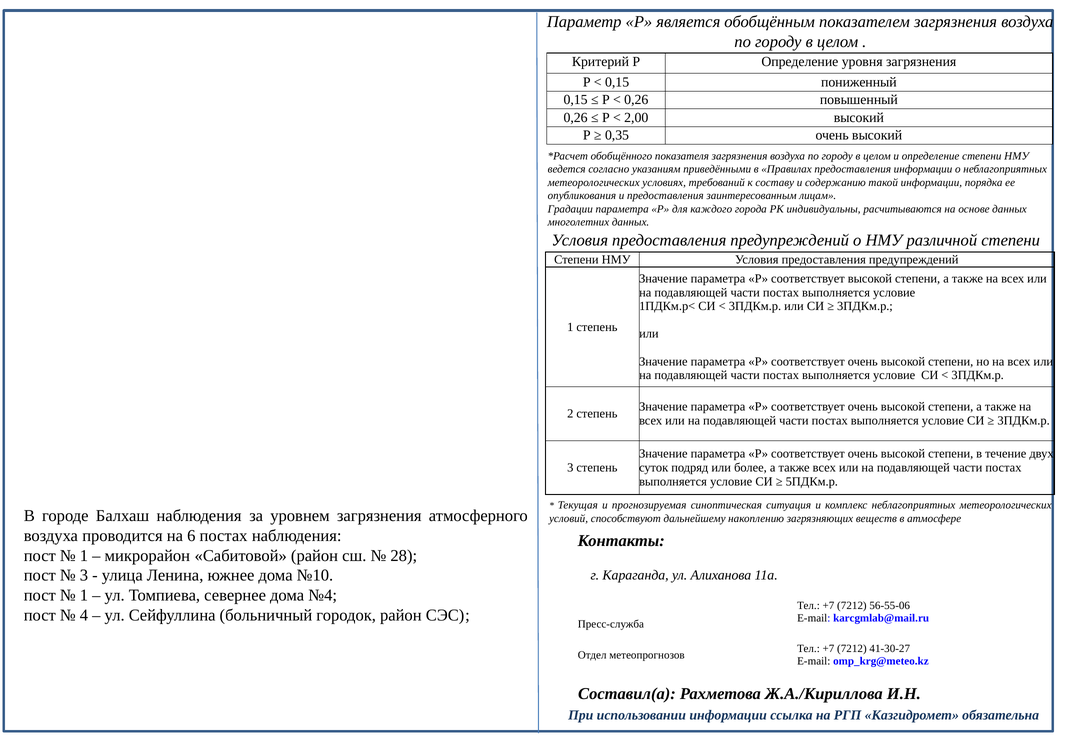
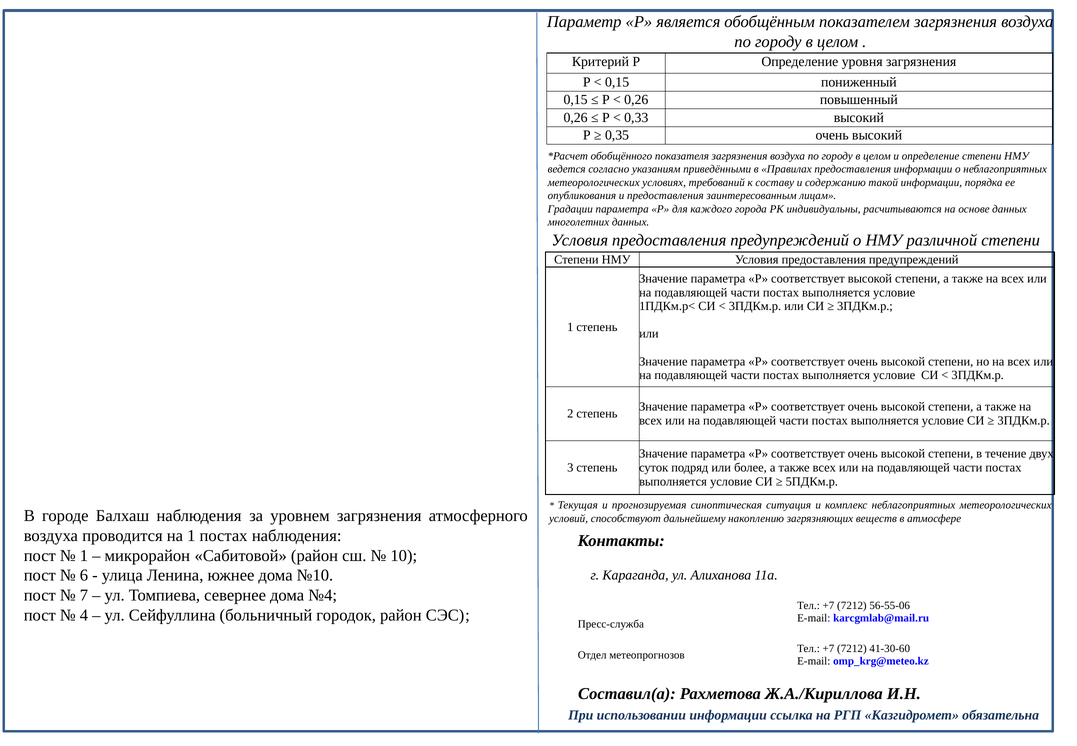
2,00: 2,00 -> 0,33 (636, 118)
на 6: 6 -> 1 (191, 535)
28: 28 -> 10 (404, 555)
3: 3 -> 6 (84, 575)
1: 1 -> 7 (84, 595)
41-30-27: 41-30-27 -> 41-30-60 (890, 648)
